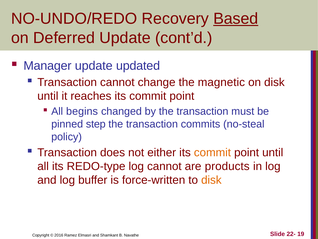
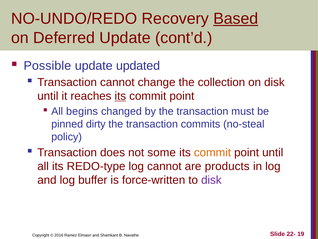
Manager: Manager -> Possible (47, 66)
magnetic: magnetic -> collection (221, 82)
its underline: none -> present (120, 96)
step: step -> dirty (96, 124)
either: either -> some (162, 152)
disk colour: orange -> purple (211, 180)
